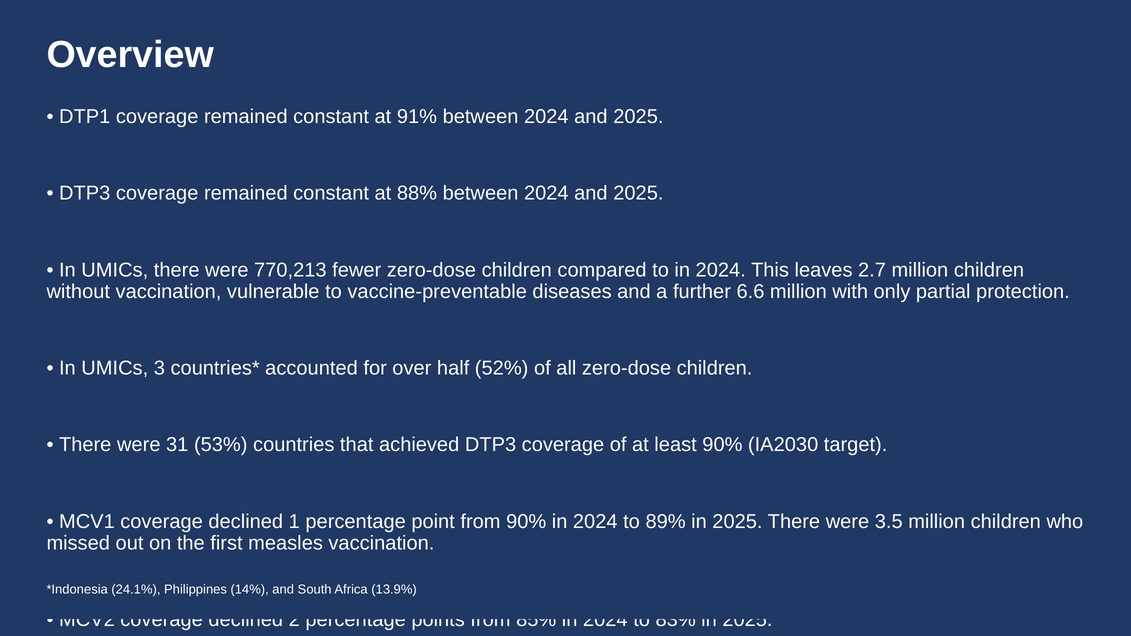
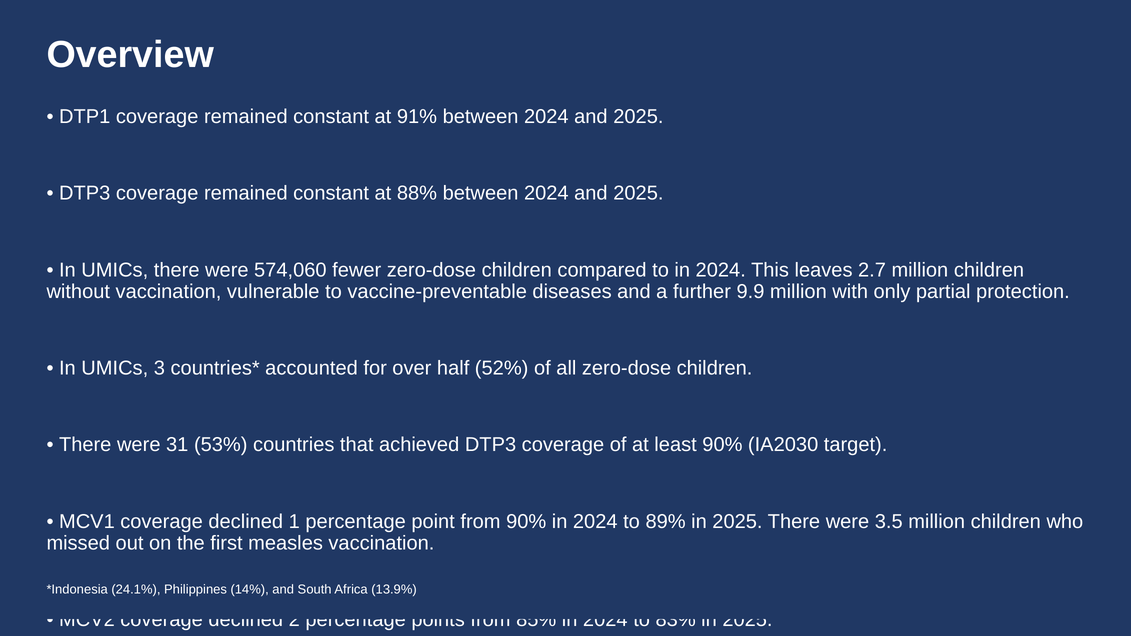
770,213: 770,213 -> 574,060 (290, 270)
6.6: 6.6 -> 9.9 (751, 292)
